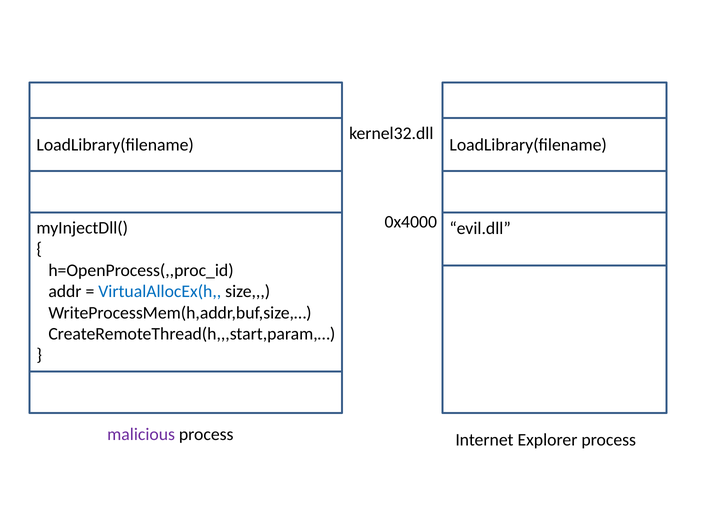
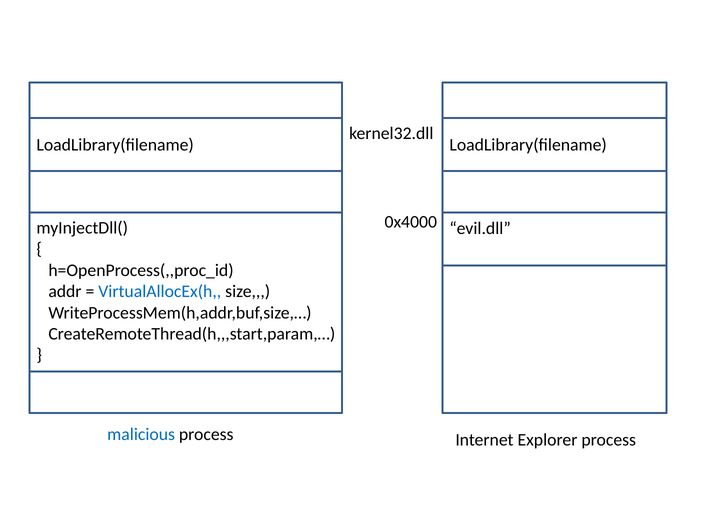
malicious colour: purple -> blue (141, 434)
